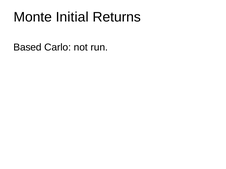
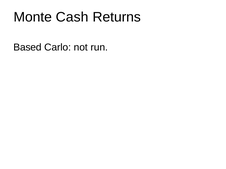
Initial: Initial -> Cash (72, 17)
